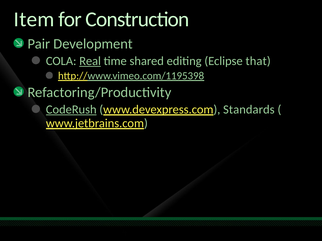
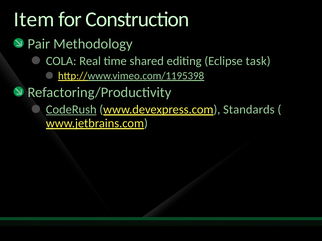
Development: Development -> Methodology (93, 44)
Real underline: present -> none (90, 61)
that: that -> task (258, 61)
